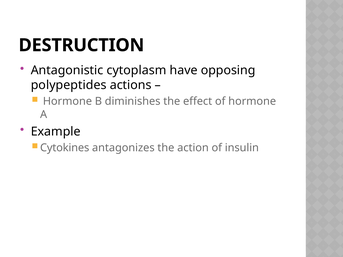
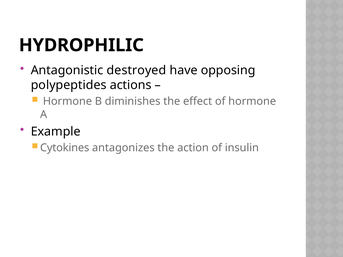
DESTRUCTION: DESTRUCTION -> HYDROPHILIC (81, 45)
cytoplasm: cytoplasm -> destroyed (136, 70)
